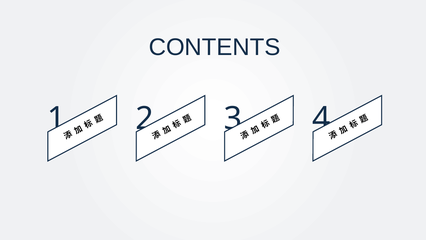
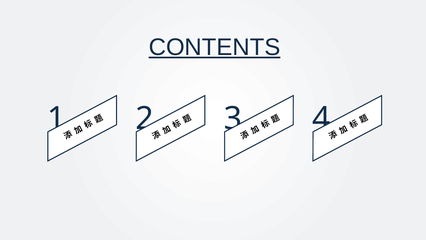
CONTENTS underline: none -> present (215, 47)
